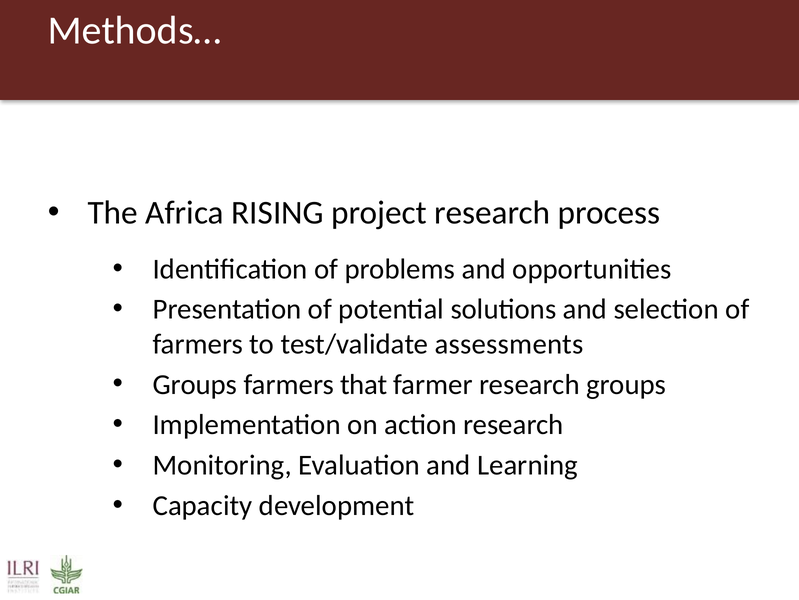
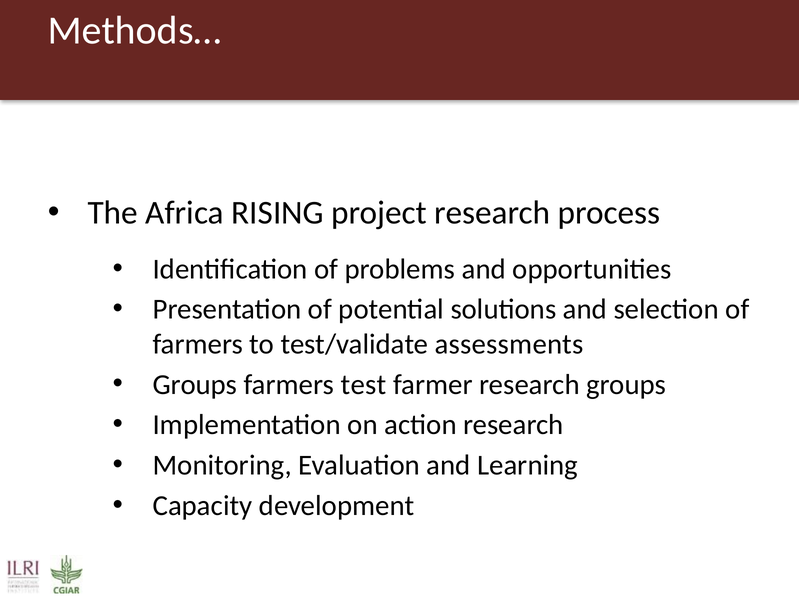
that: that -> test (363, 384)
